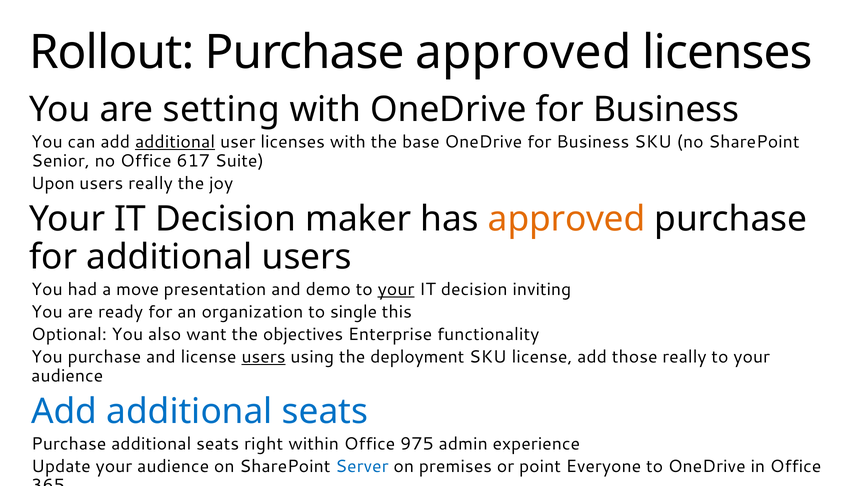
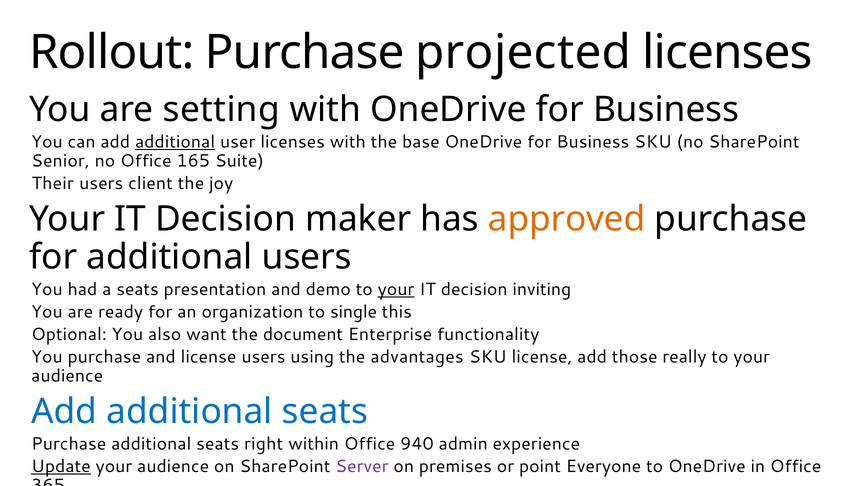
Purchase approved: approved -> projected (523, 52)
617: 617 -> 165 (193, 161)
Upon: Upon -> Their (53, 184)
users really: really -> client (150, 184)
a move: move -> seats (138, 290)
objectives: objectives -> document (303, 335)
users underline: present -> none (263, 357)
deployment: deployment -> advantages (417, 357)
975: 975 -> 940 (417, 444)
Update underline: none -> present (61, 467)
Server colour: blue -> purple (362, 467)
